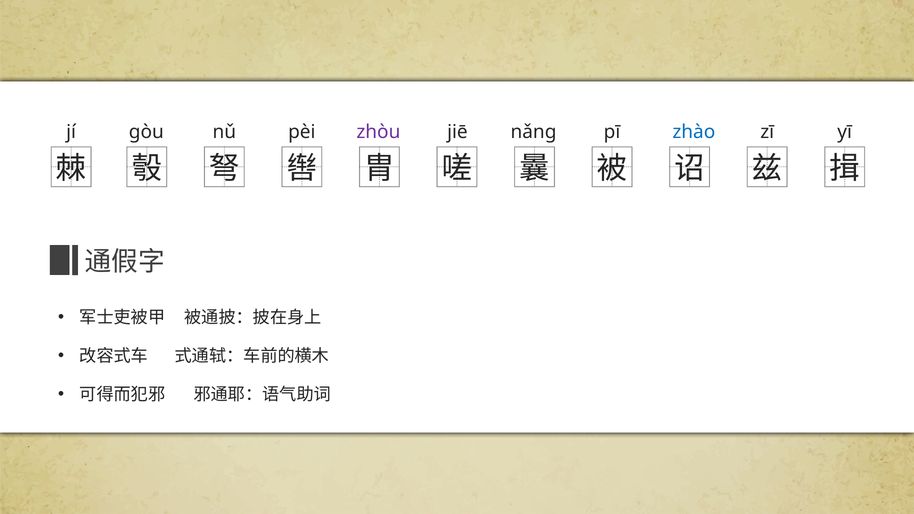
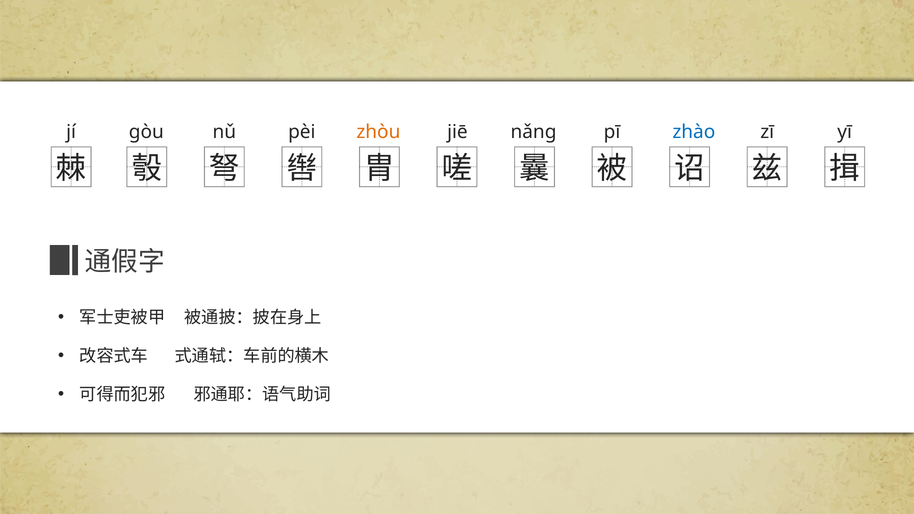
zhòu colour: purple -> orange (378, 132)
